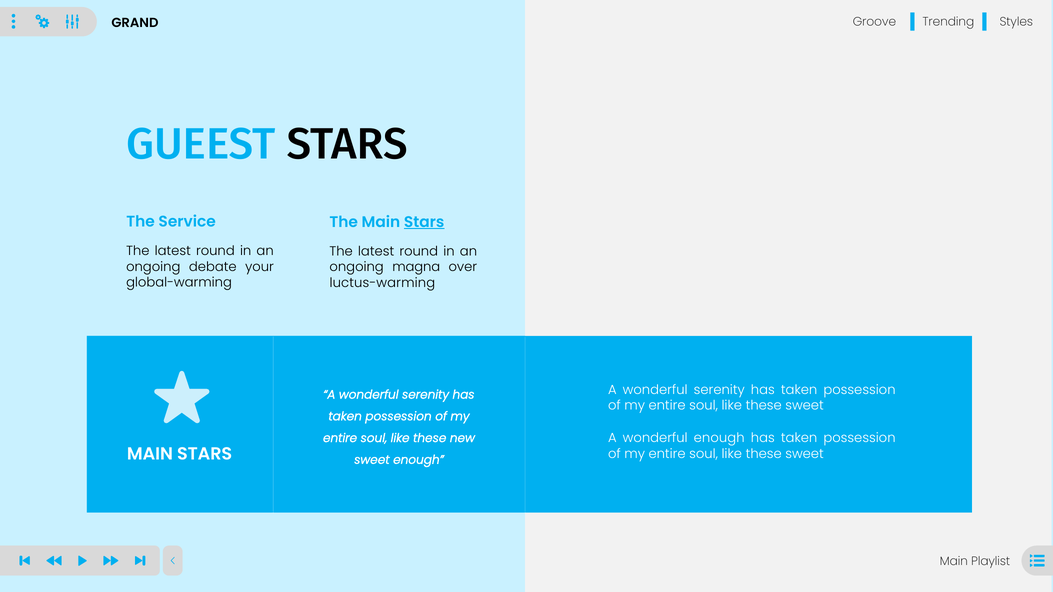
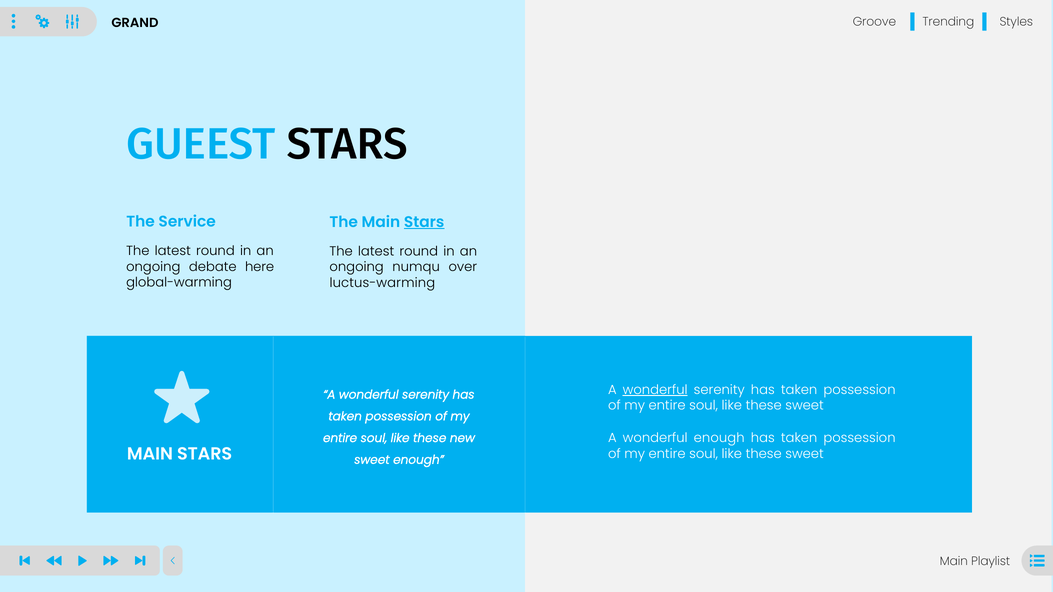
your: your -> here (260, 267)
magna: magna -> numqu (416, 267)
wonderful underline: none -> present (655, 390)
